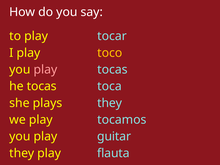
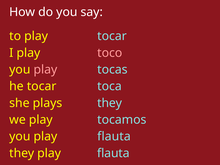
toco colour: yellow -> pink (110, 53)
he tocas: tocas -> tocar (42, 86)
you play guitar: guitar -> flauta (114, 136)
